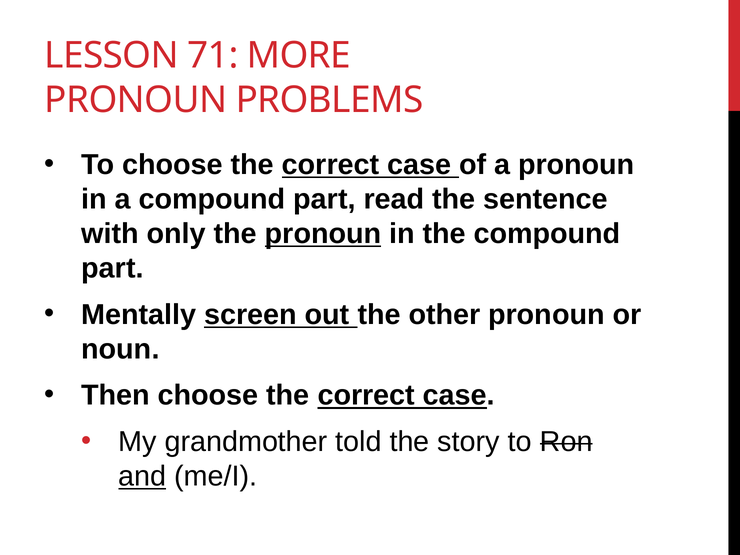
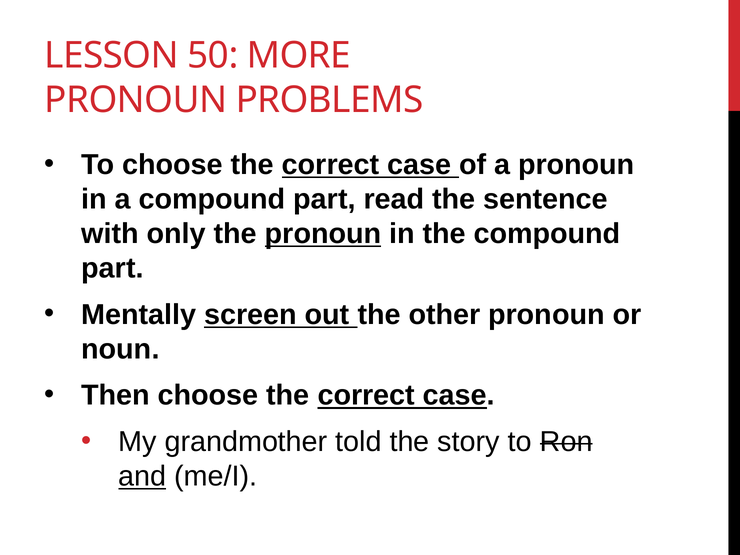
71: 71 -> 50 (213, 56)
